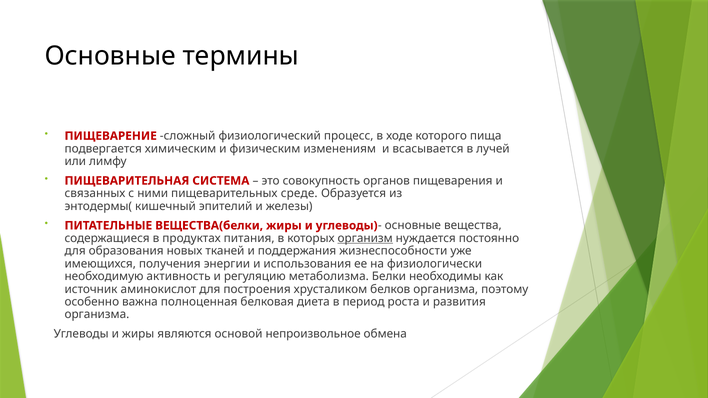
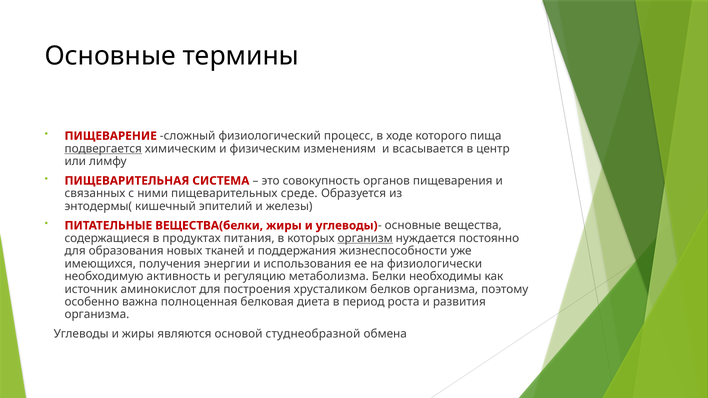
подвергается underline: none -> present (103, 149)
лучей: лучей -> центр (493, 149)
непроизвольное: непроизвольное -> студнеобразной (313, 334)
